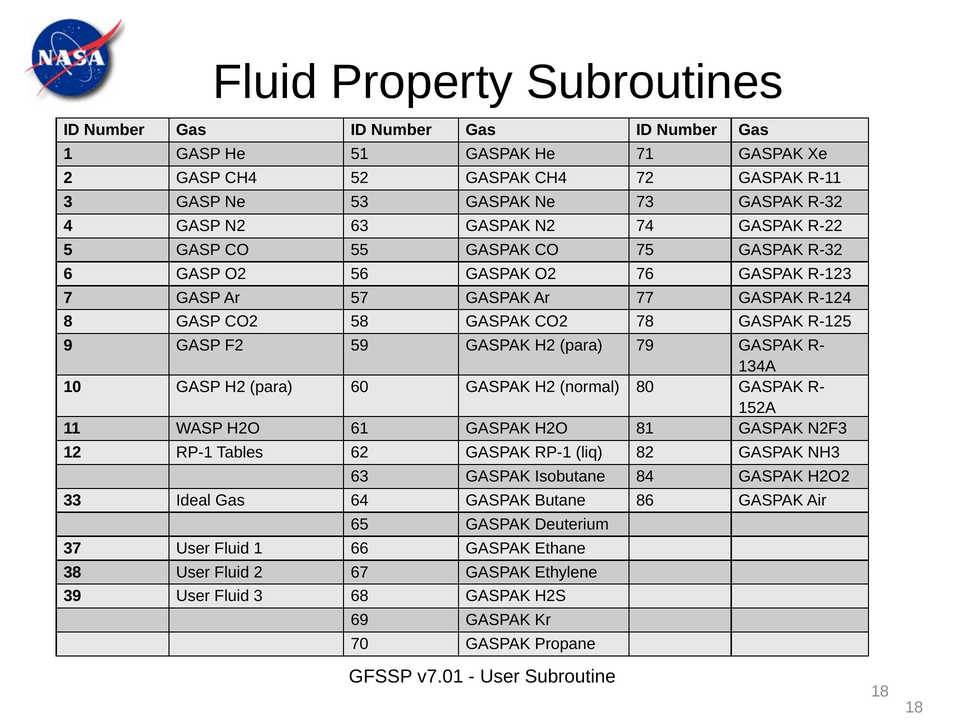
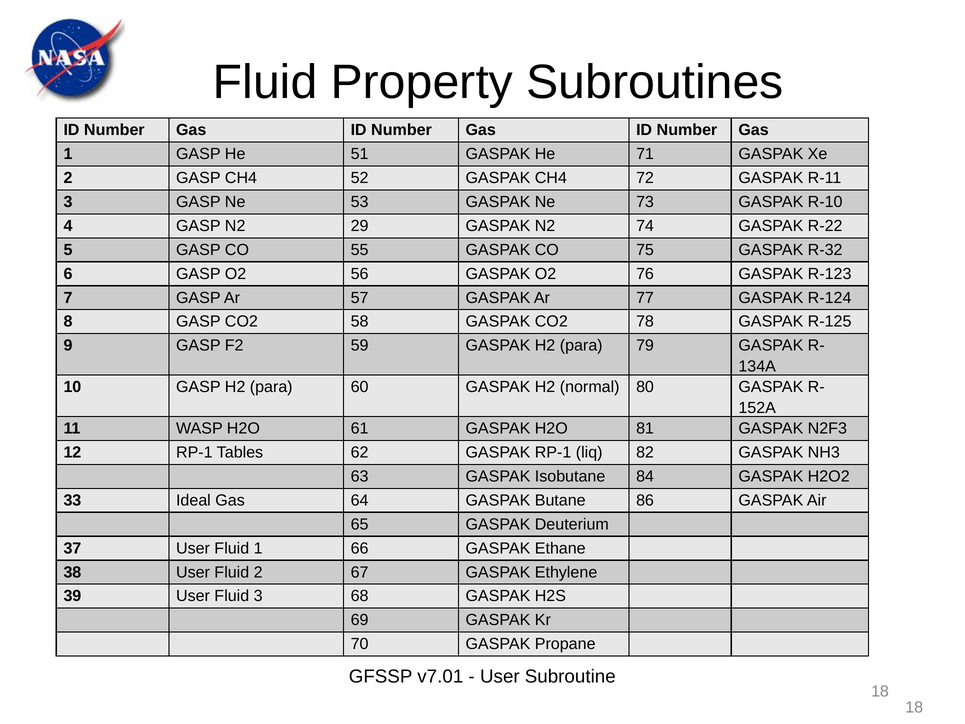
73 GASPAK R-32: R-32 -> R-10 (825, 202)
N2 63: 63 -> 29 (360, 226)
